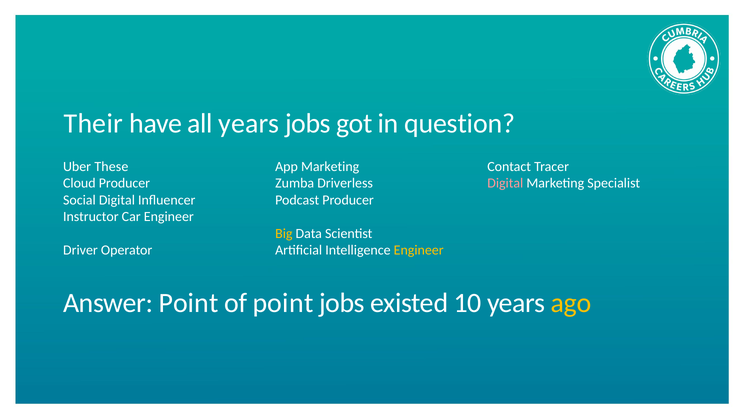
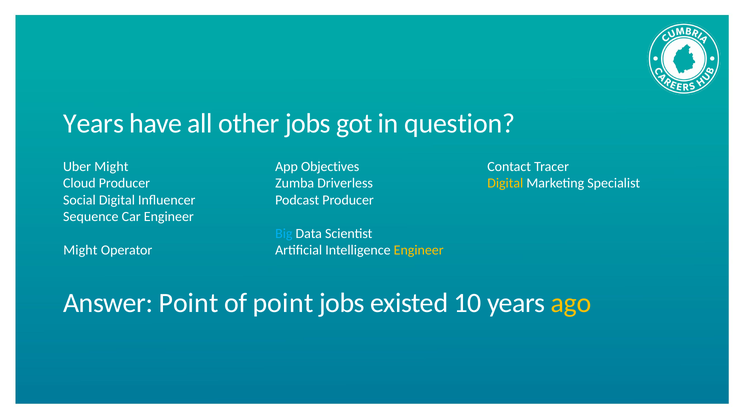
Their: Their -> Years (94, 124)
all years: years -> other (249, 124)
Uber These: These -> Might (111, 166)
App Marketing: Marketing -> Objectives (330, 166)
Digital colour: pink -> yellow (505, 183)
Instructor: Instructor -> Sequence (91, 217)
Big colour: yellow -> light blue (284, 233)
Driver: Driver -> Might (80, 250)
